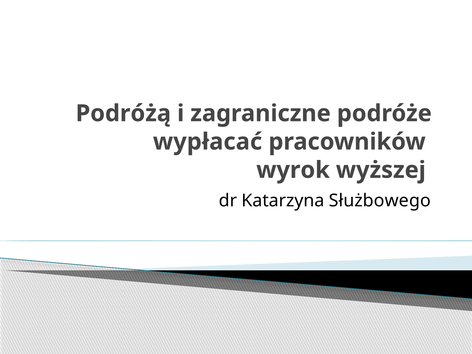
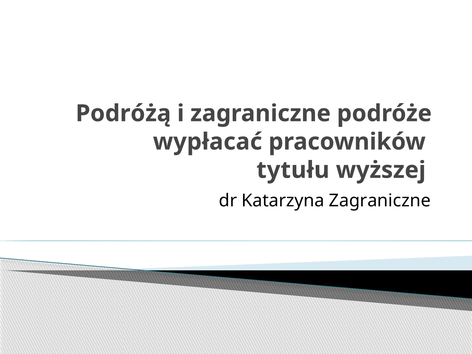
wyrok: wyrok -> tytułu (293, 170)
Katarzyna Służbowego: Służbowego -> Zagraniczne (380, 201)
